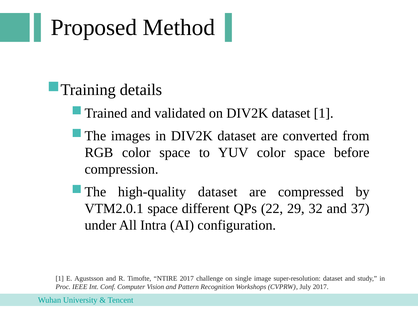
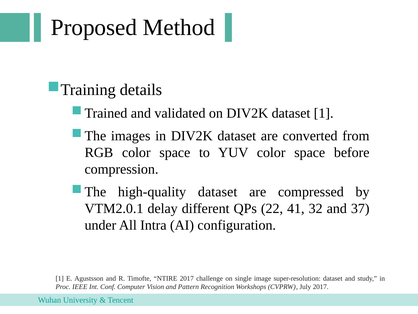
VTM2.0.1 space: space -> delay (163, 208)
29: 29 -> 41 (296, 208)
